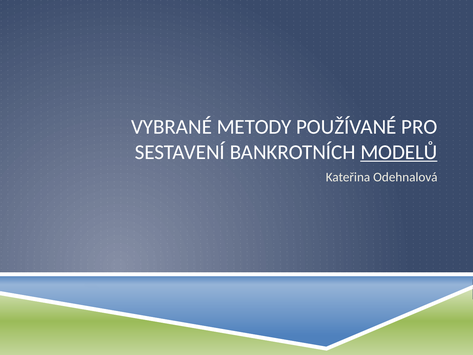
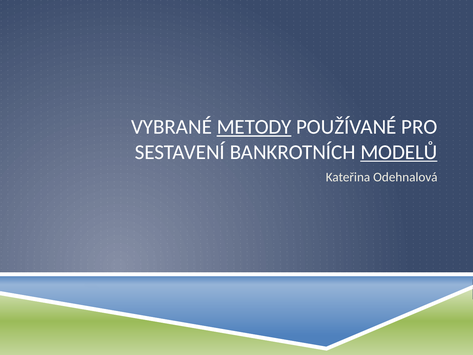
METODY underline: none -> present (254, 127)
